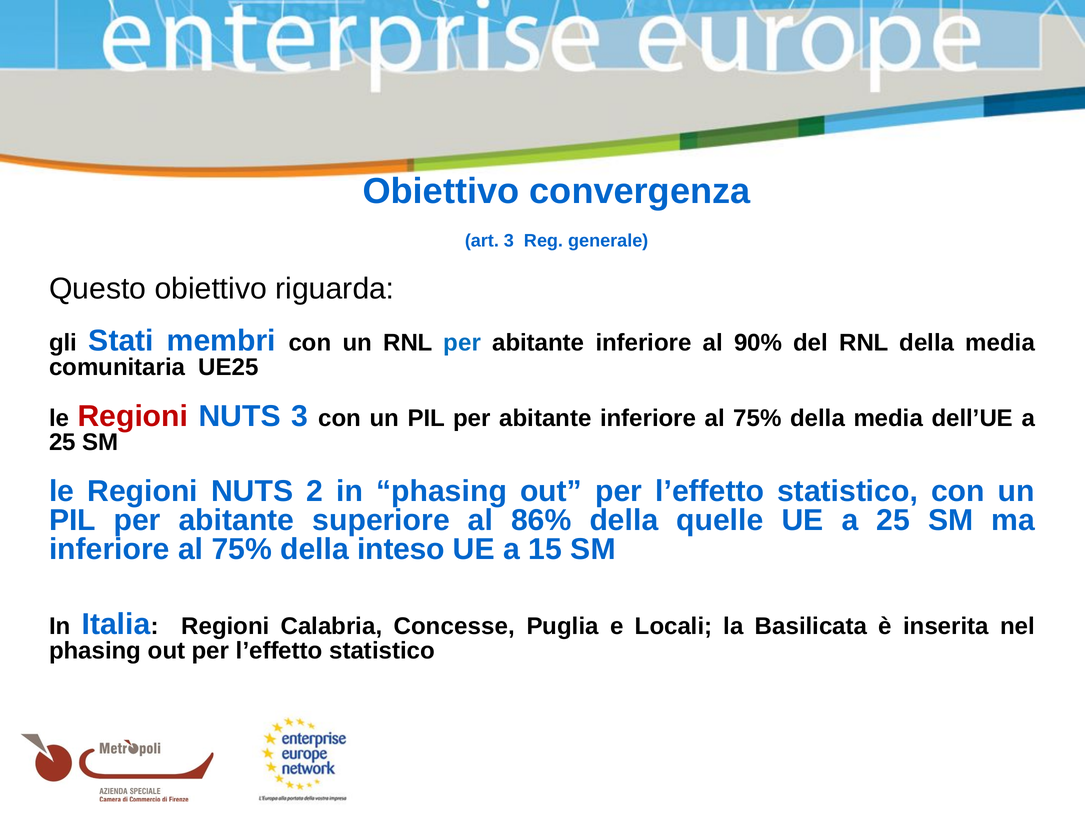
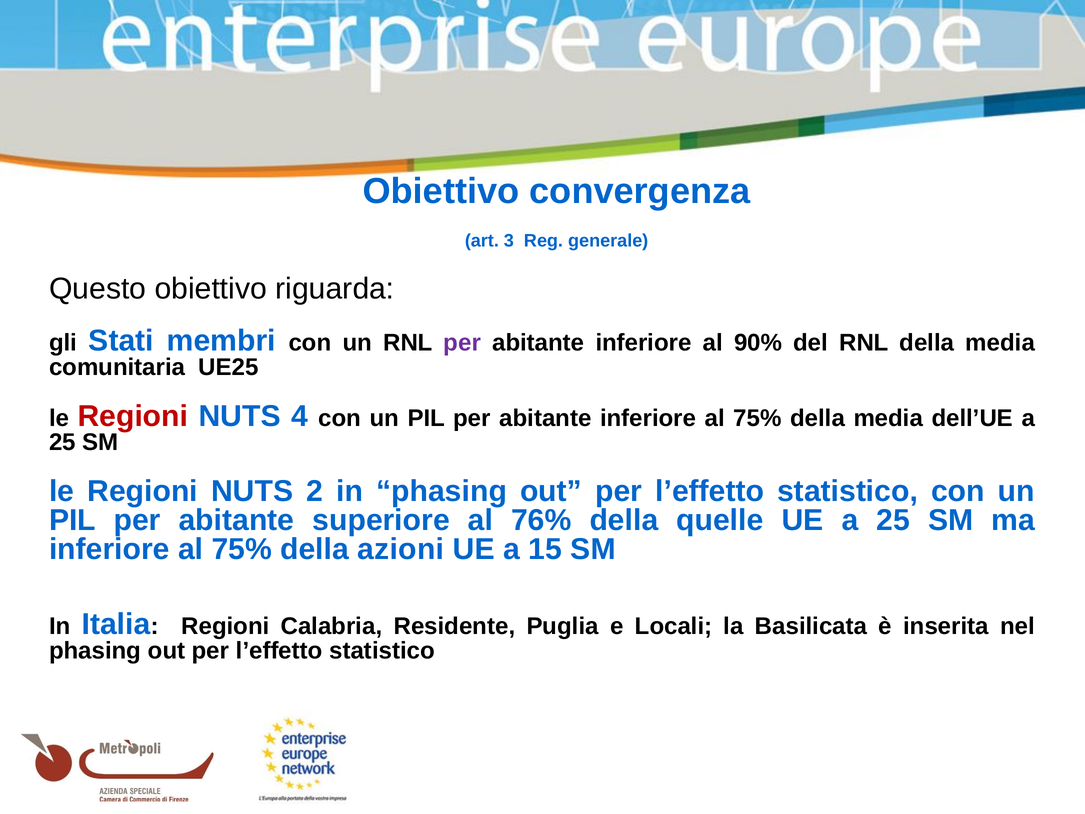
per colour: blue -> purple (462, 343)
NUTS 3: 3 -> 4 (299, 416)
86%: 86% -> 76% (541, 520)
inteso: inteso -> azioni (401, 549)
Concesse: Concesse -> Residente (454, 626)
